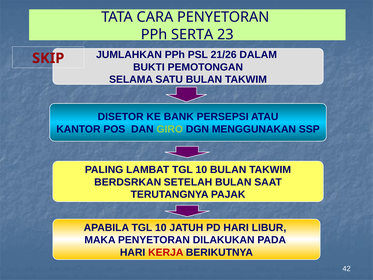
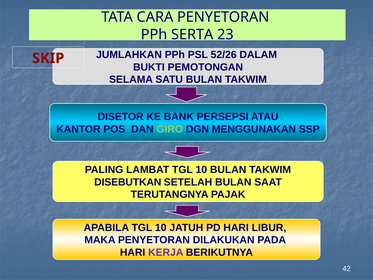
21/26: 21/26 -> 52/26 (224, 55)
BERDSRKAN: BERDSRKAN -> DISEBUTKAN (128, 182)
KERJA colour: red -> purple (166, 252)
